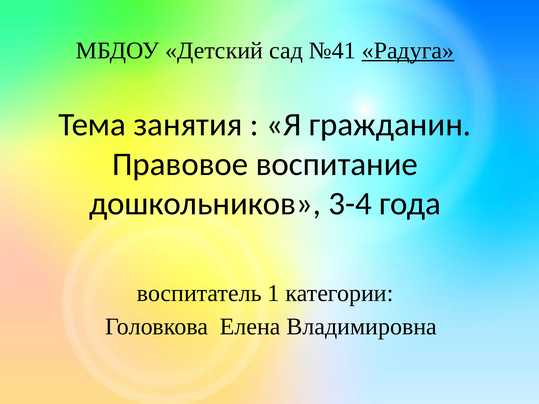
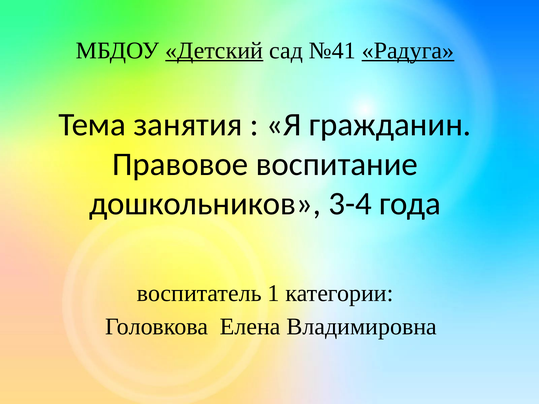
Детский underline: none -> present (214, 51)
